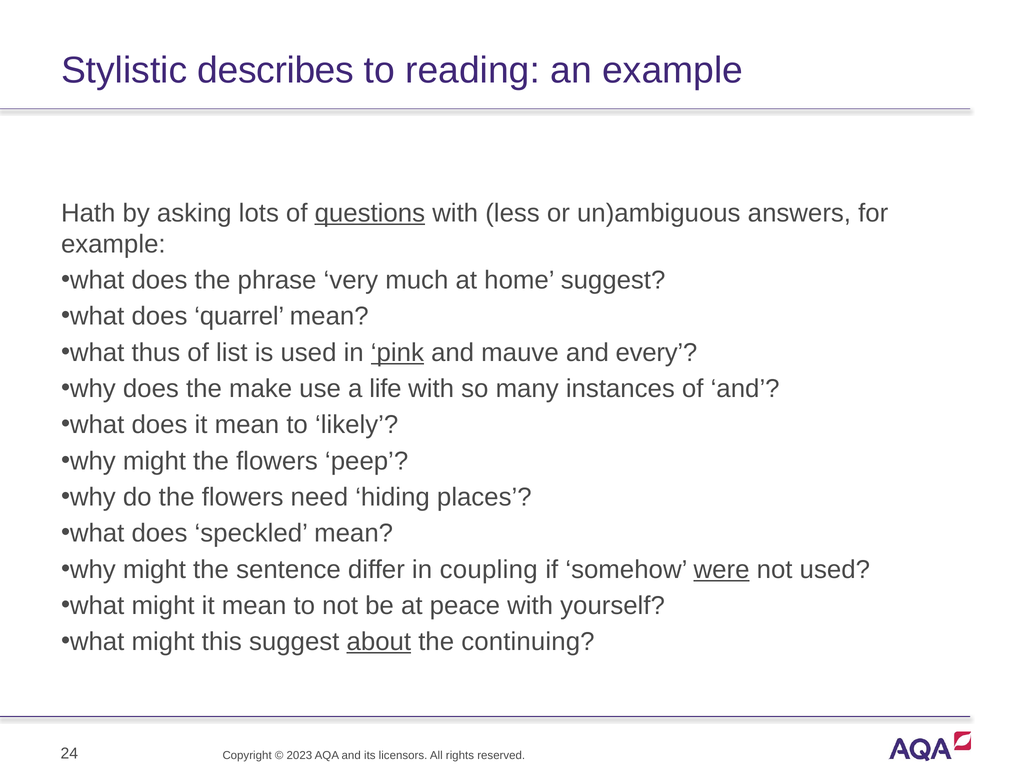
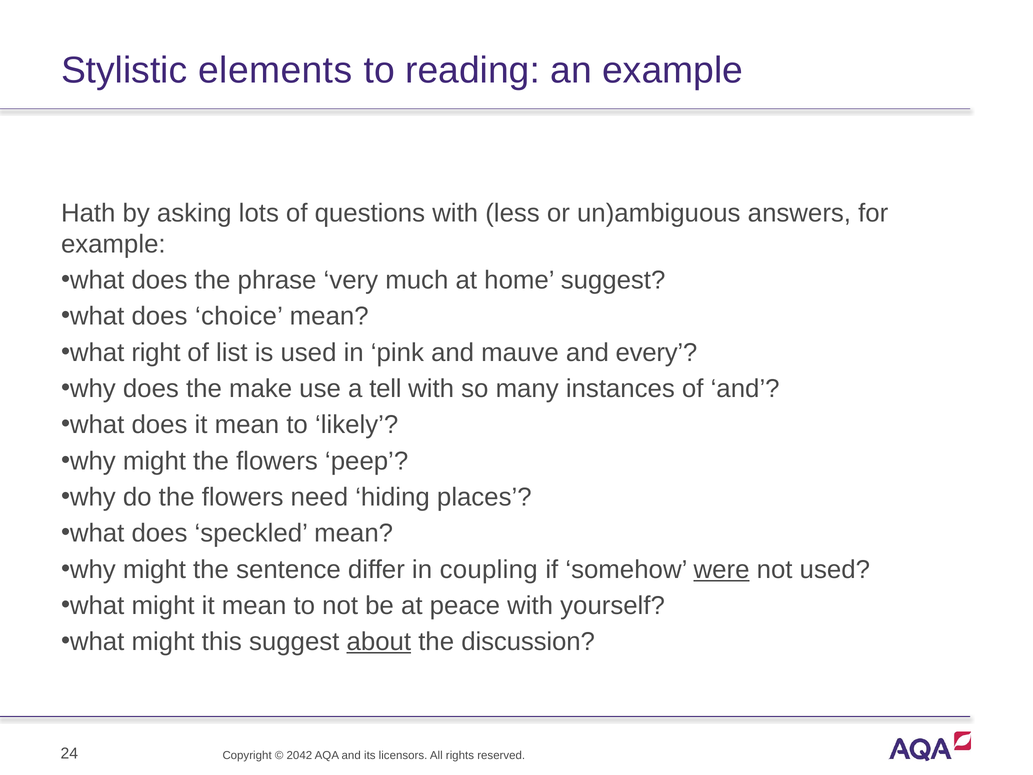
describes: describes -> elements (275, 70)
questions underline: present -> none (370, 213)
quarrel: quarrel -> choice (239, 316)
thus: thus -> right (156, 352)
pink underline: present -> none (397, 352)
life: life -> tell (385, 389)
continuing: continuing -> discussion (528, 642)
2023: 2023 -> 2042 (299, 755)
